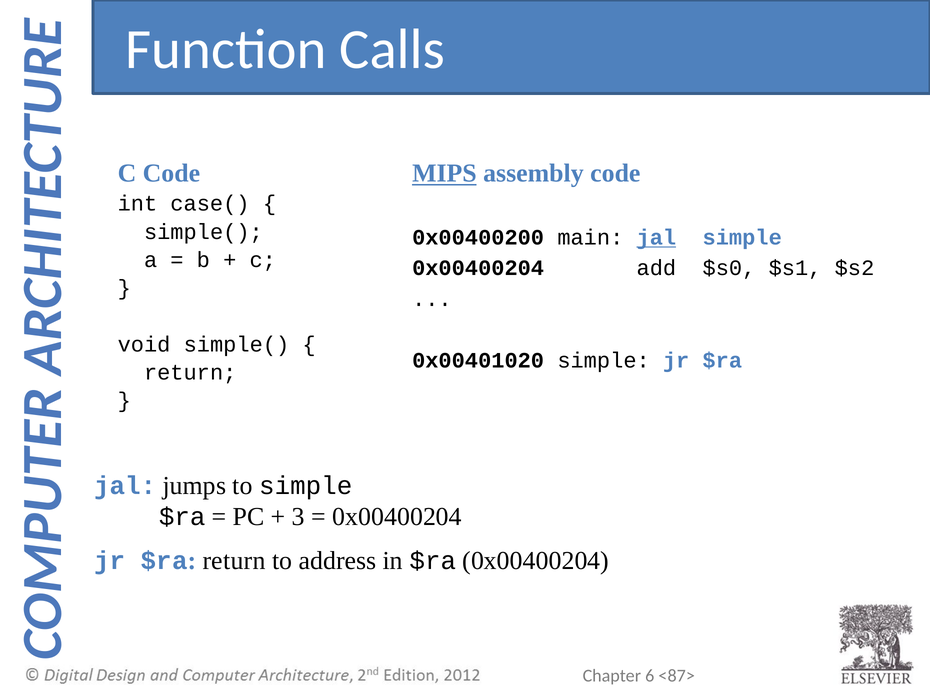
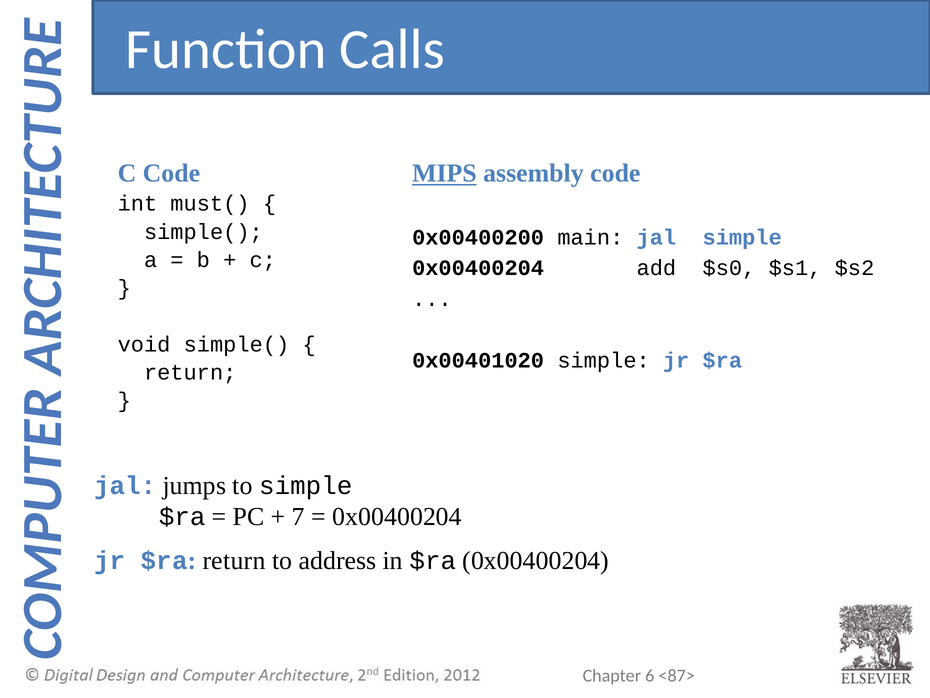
case(: case( -> must( (210, 204)
jal underline: present -> none (656, 237)
3: 3 -> 7 (298, 516)
